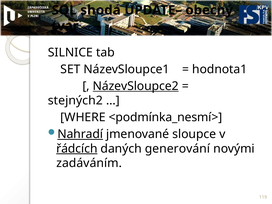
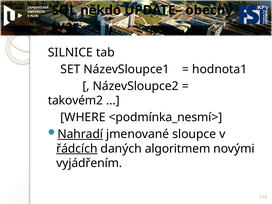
shoda: shoda -> někdo (101, 10)
obecný underline: present -> none (209, 10)
NázevSloupce2 underline: present -> none (136, 86)
stejných2: stejných2 -> takovém2 (75, 101)
generování: generování -> algoritmem (178, 149)
zadáváním: zadáváním -> vyjádřením (89, 163)
